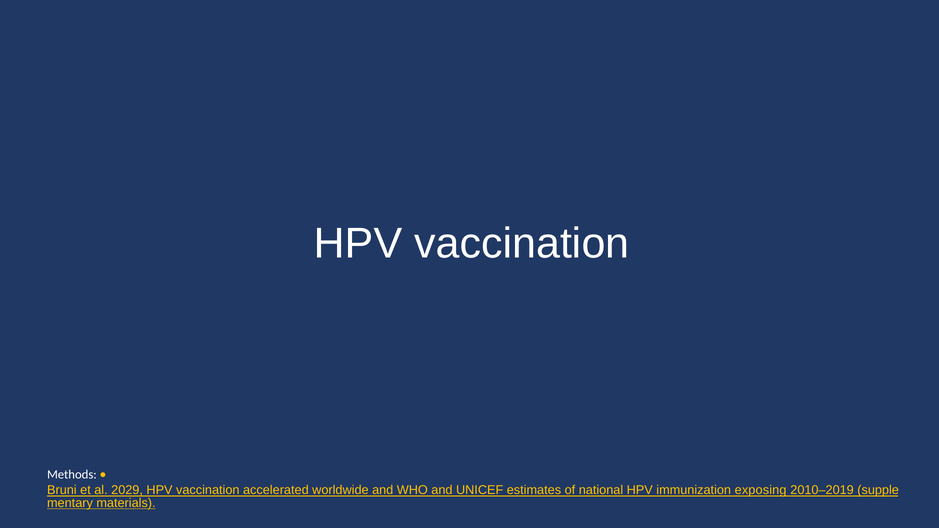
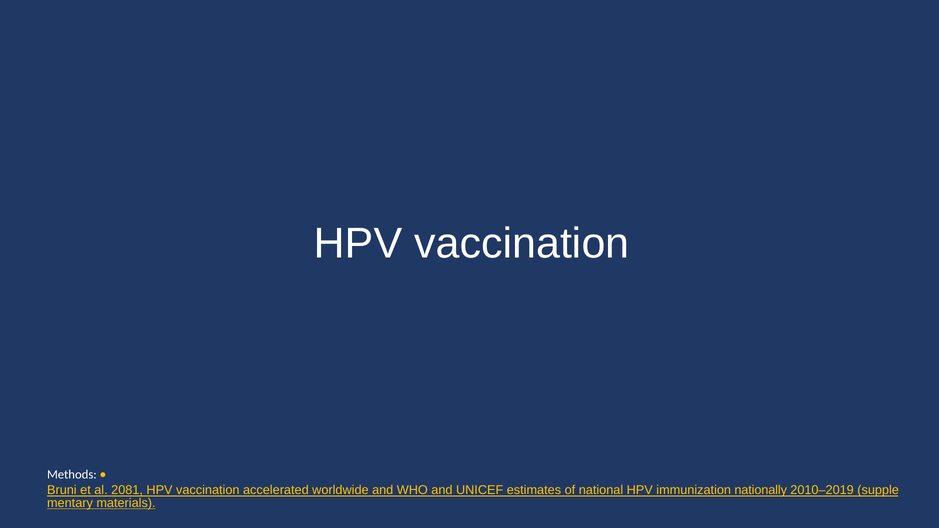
2029: 2029 -> 2081 (127, 490)
exposing: exposing -> nationally (761, 490)
